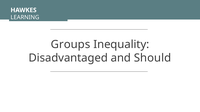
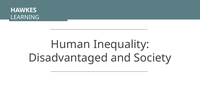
Groups: Groups -> Human (71, 45)
Should: Should -> Society (153, 58)
